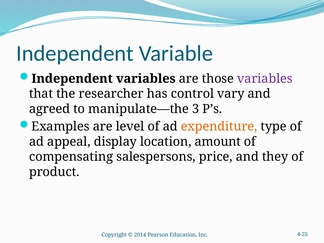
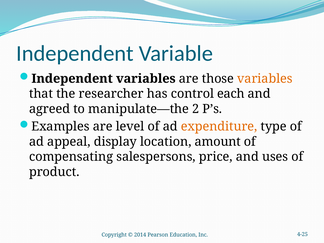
variables colour: purple -> orange (265, 79)
vary: vary -> each (231, 94)
3: 3 -> 2 (196, 109)
they: they -> uses (275, 157)
